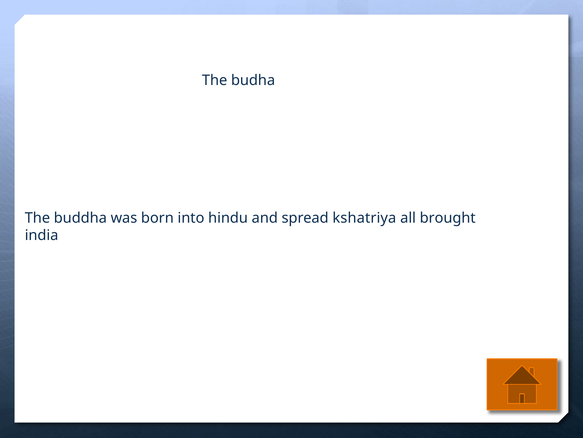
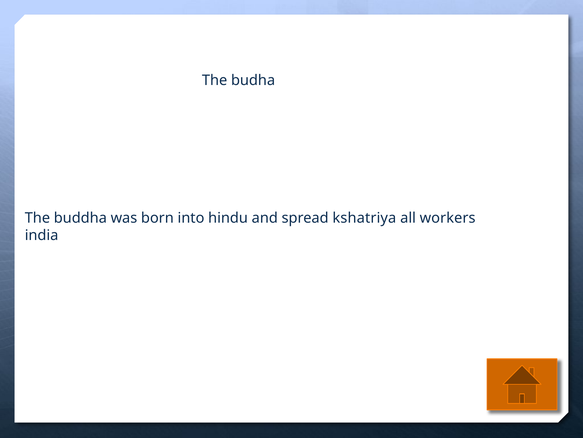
brought: brought -> workers (448, 218)
